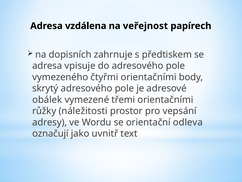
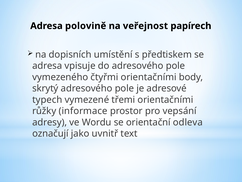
vzdálena: vzdálena -> polovině (86, 26)
zahrnuje: zahrnuje -> umístění (113, 54)
obálek: obálek -> typech (47, 99)
náležitosti: náležitosti -> informace (83, 111)
